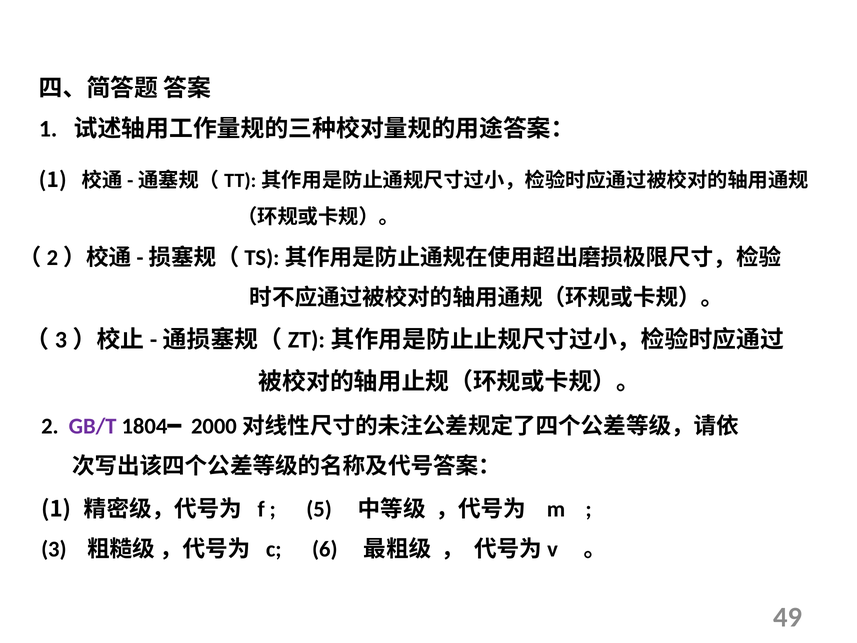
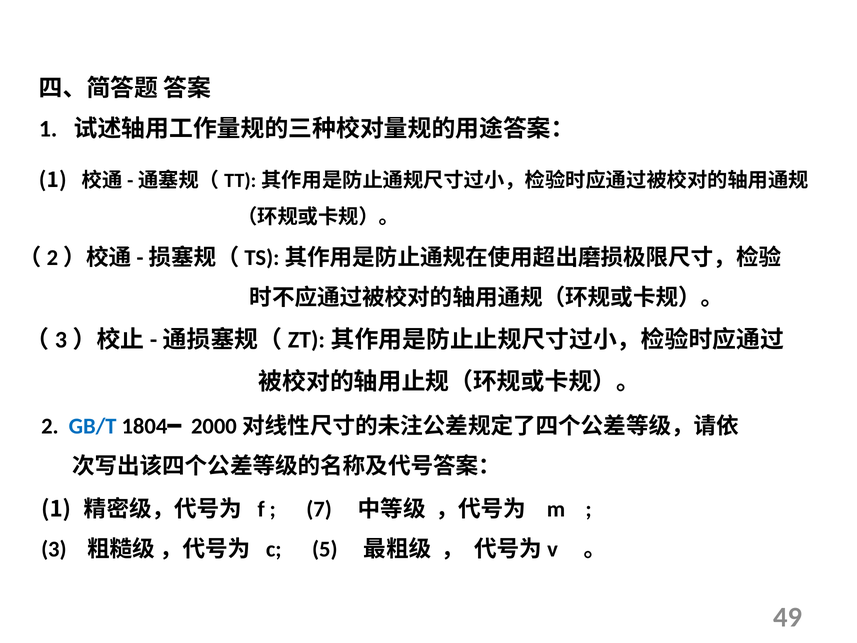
GB/T colour: purple -> blue (93, 426)
5: 5 -> 7 (319, 509)
6: 6 -> 5 (325, 549)
